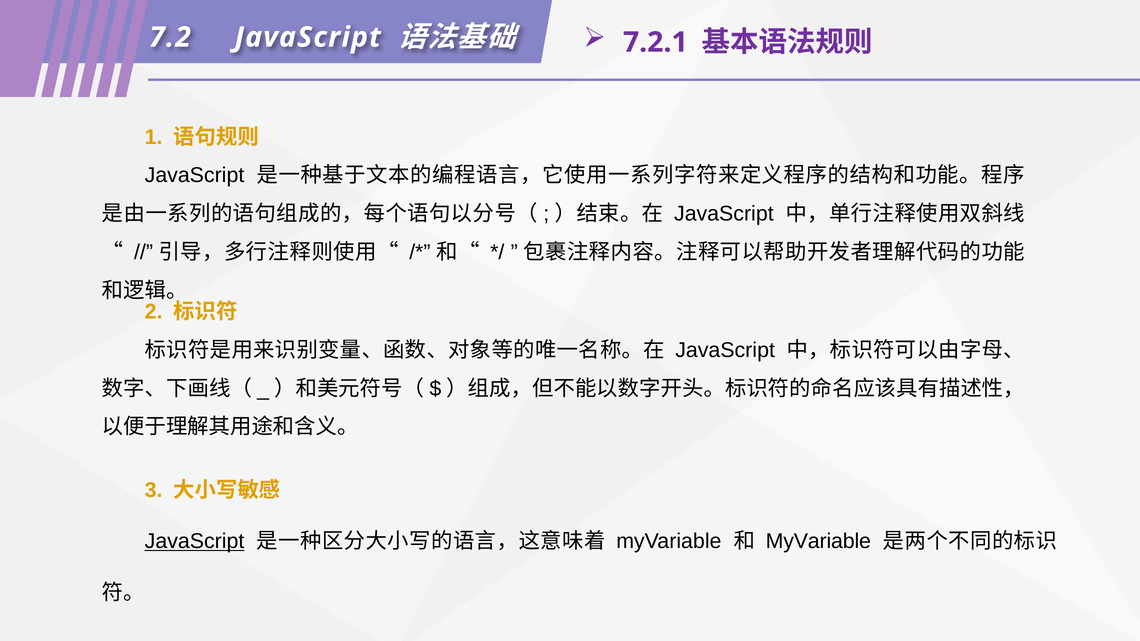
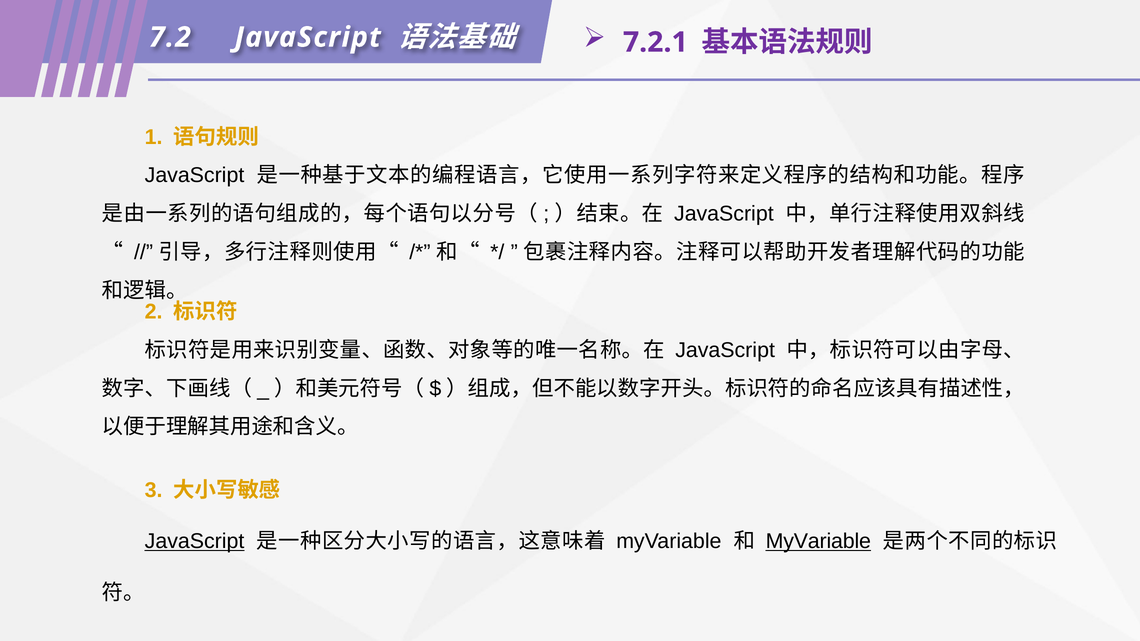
MyVariable underline: none -> present (818, 541)
